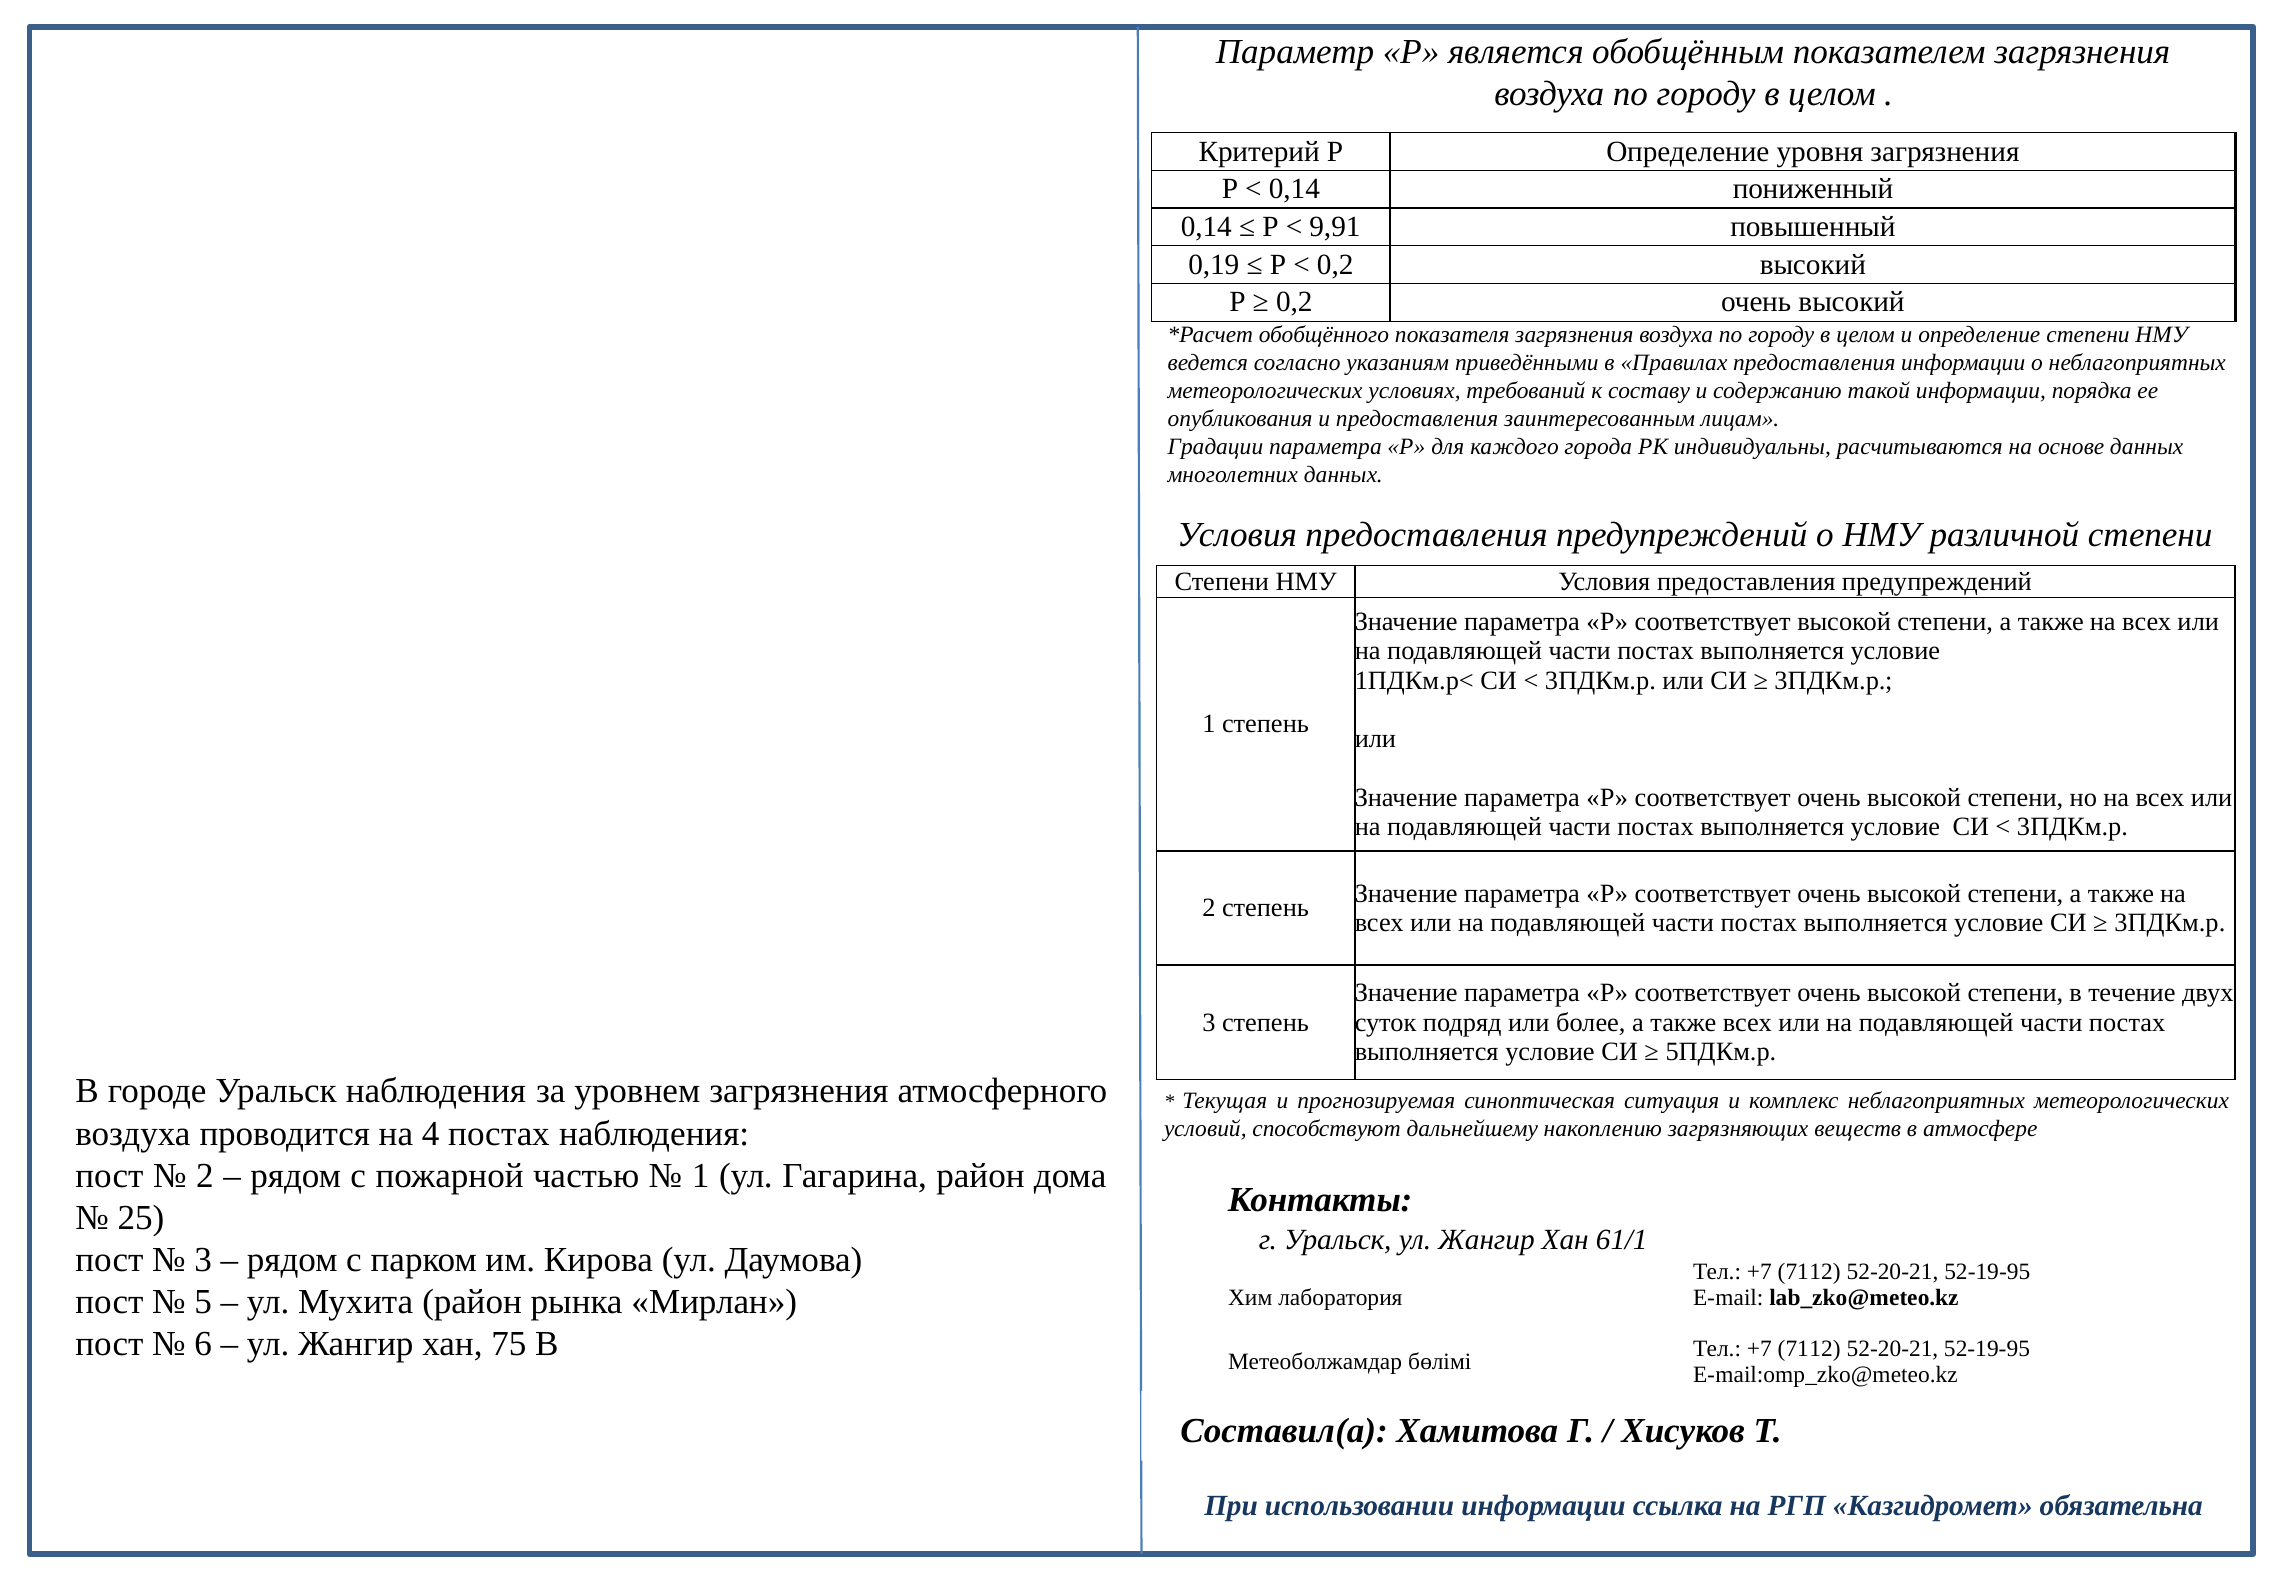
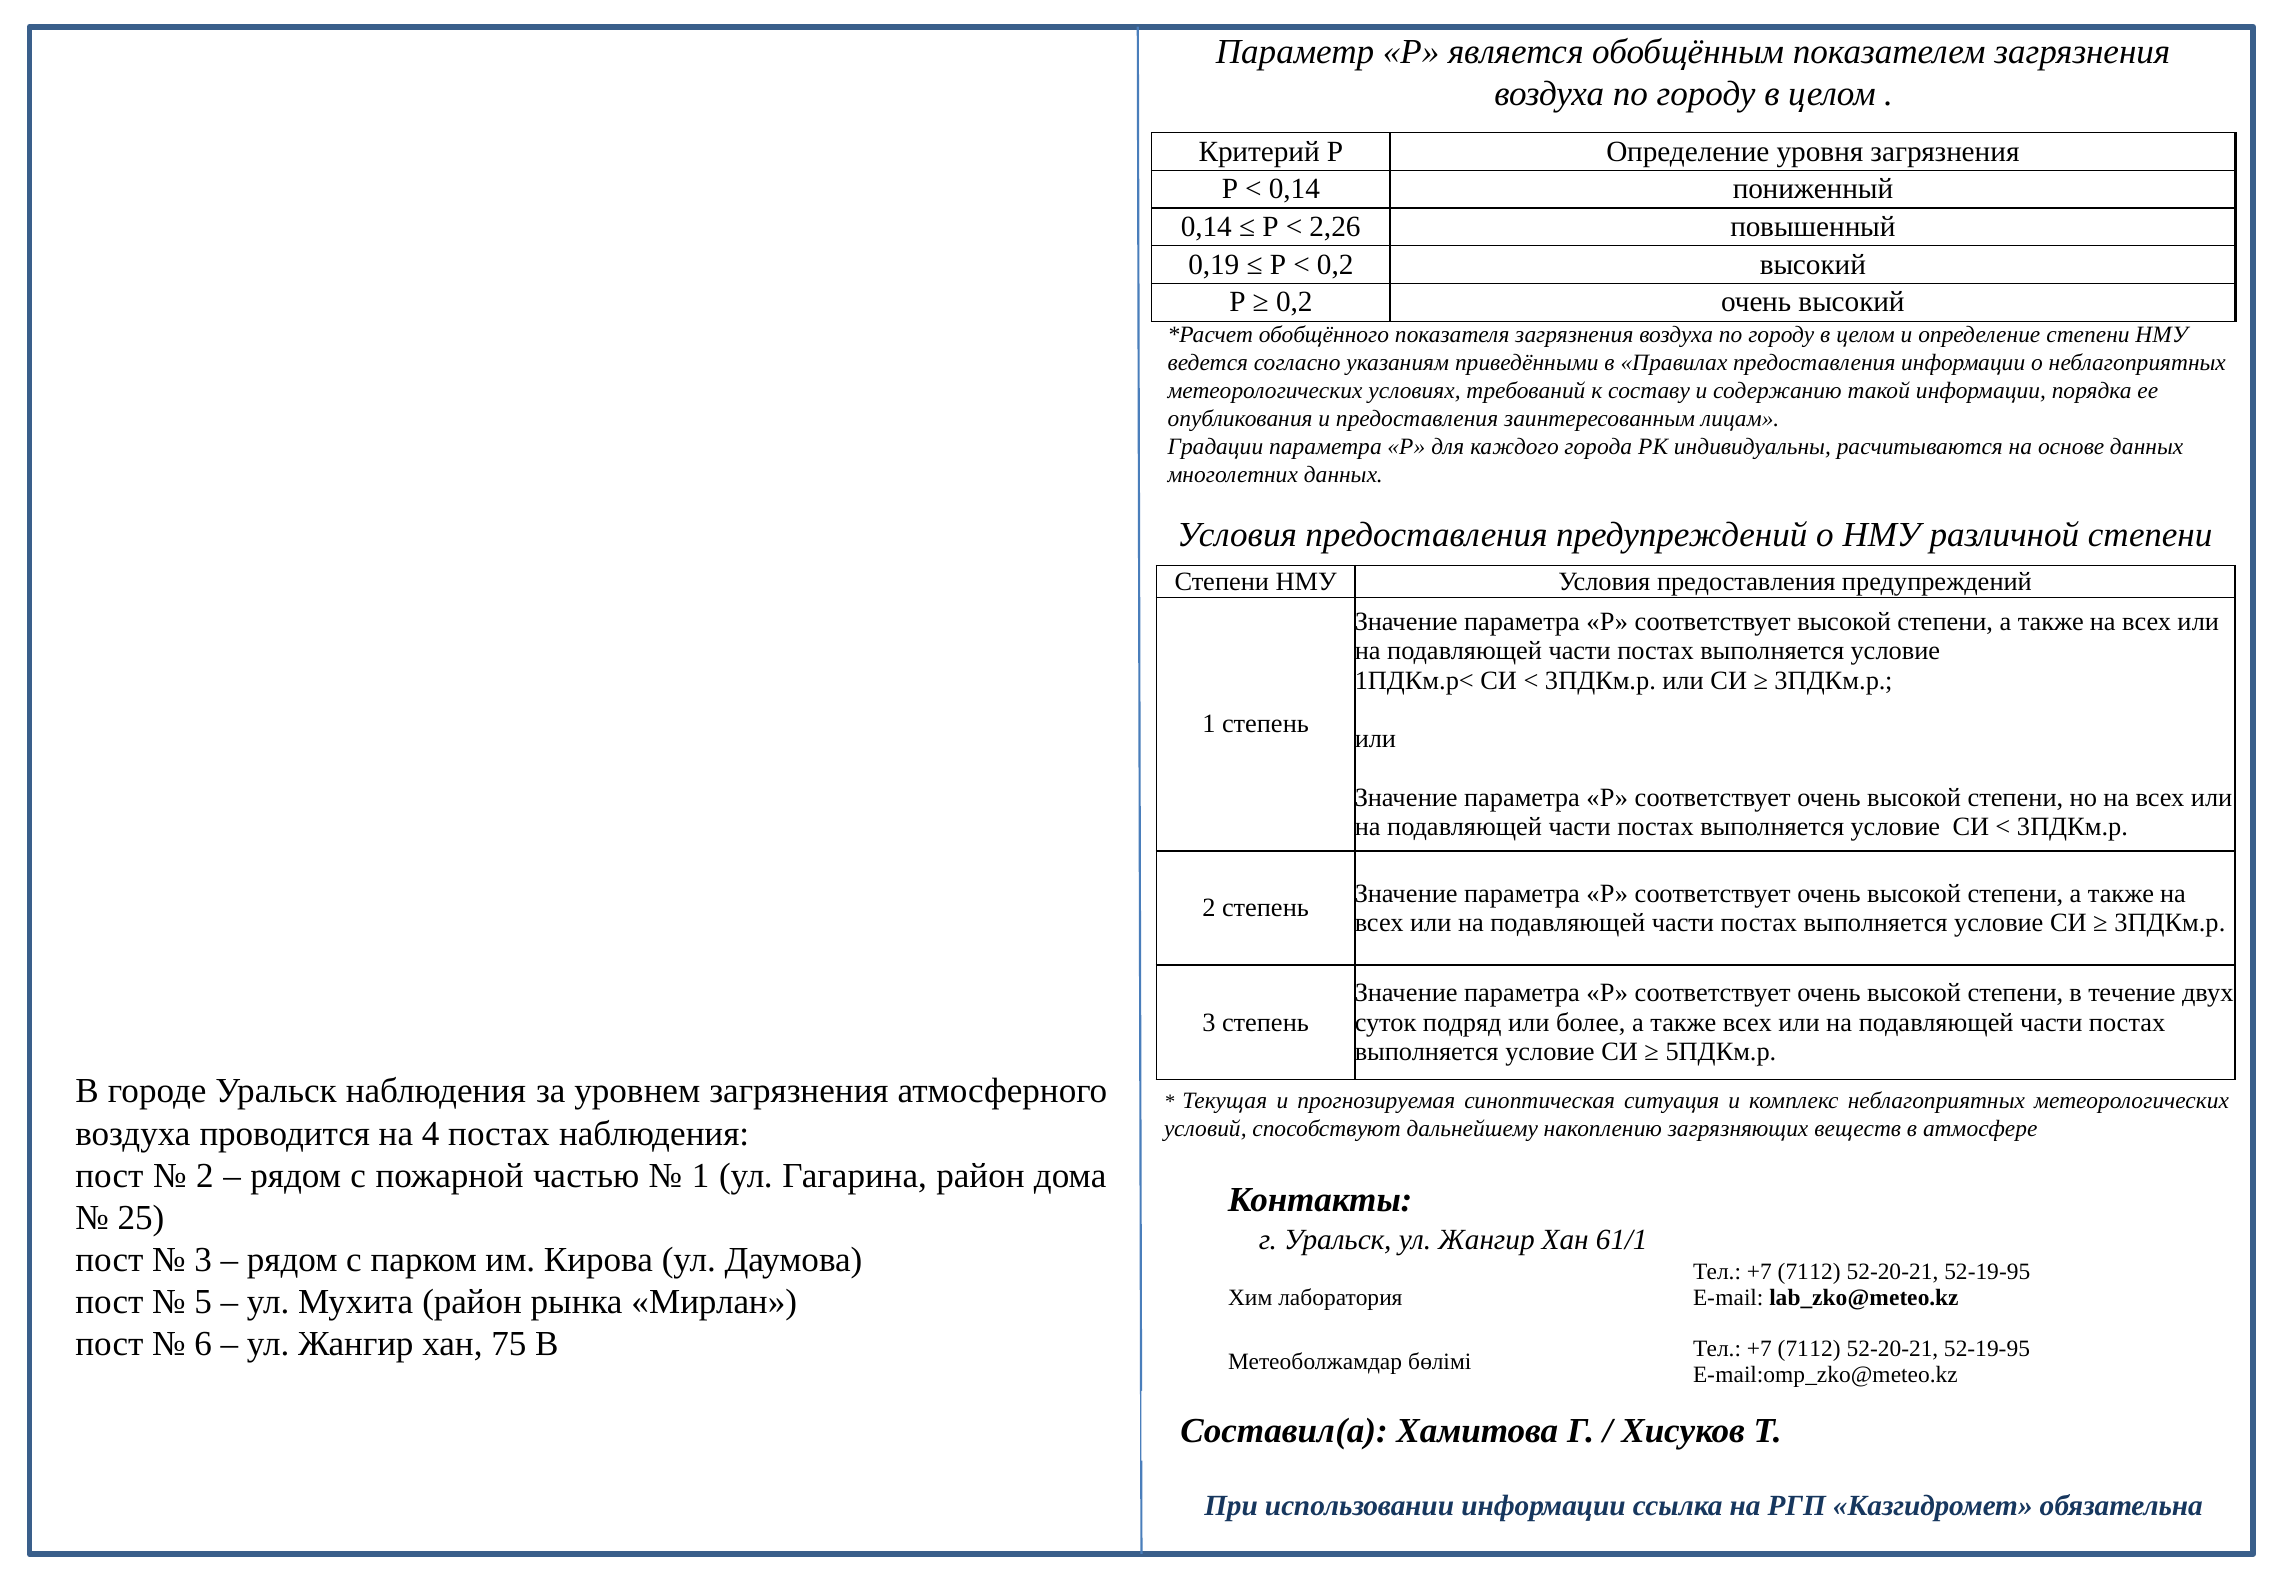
9,91: 9,91 -> 2,26 (1335, 227)
